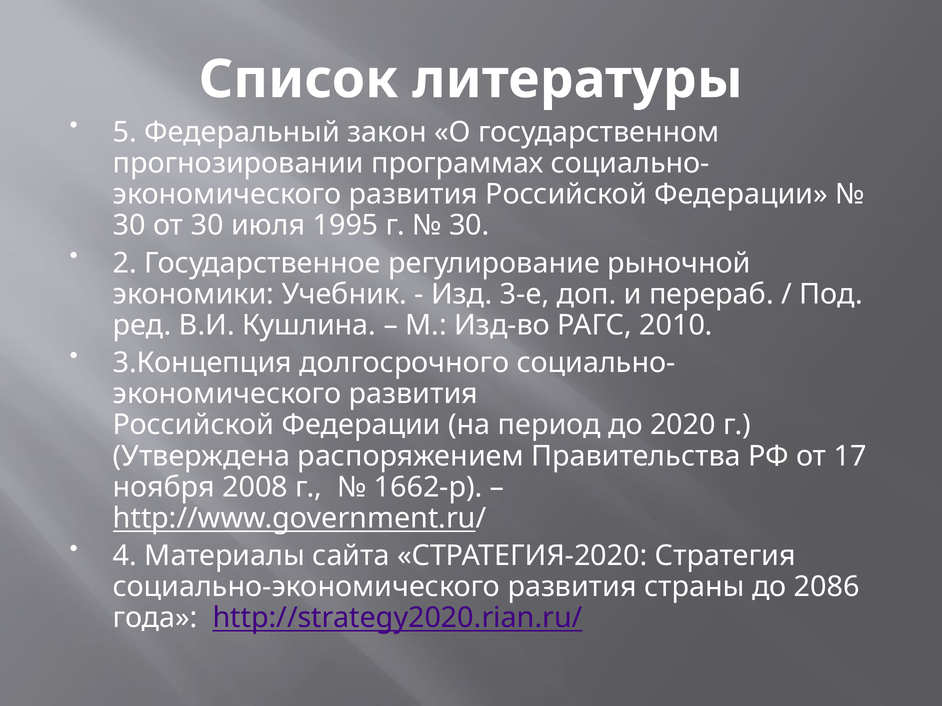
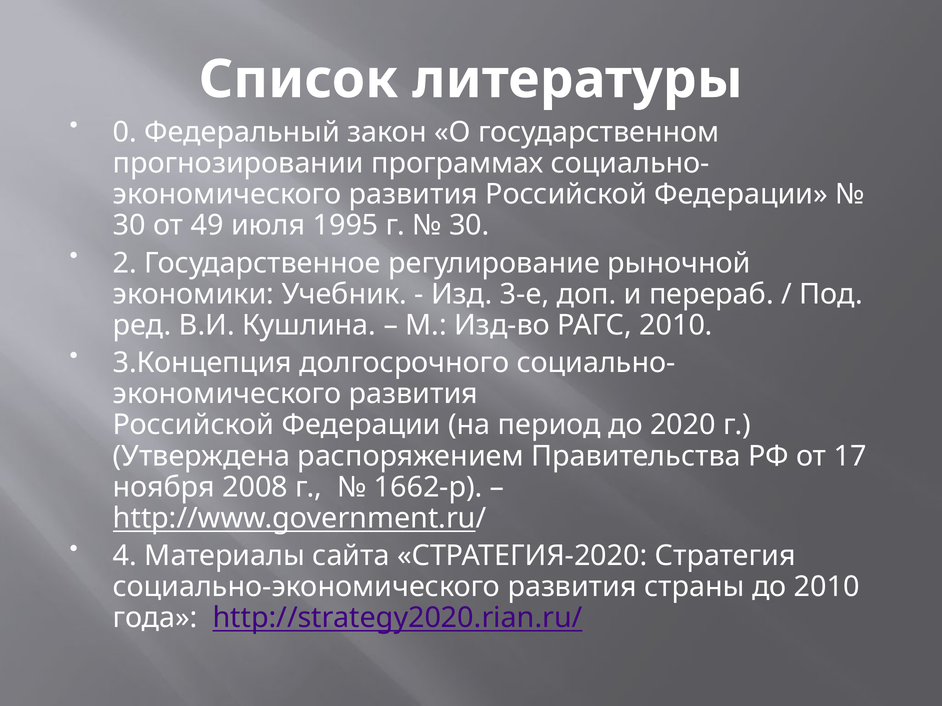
5: 5 -> 0 (125, 132)
от 30: 30 -> 49 (207, 226)
до 2086: 2086 -> 2010 (827, 587)
